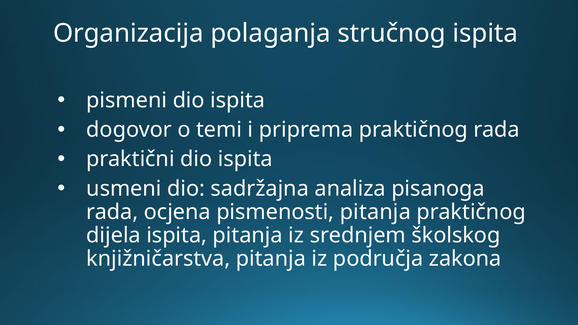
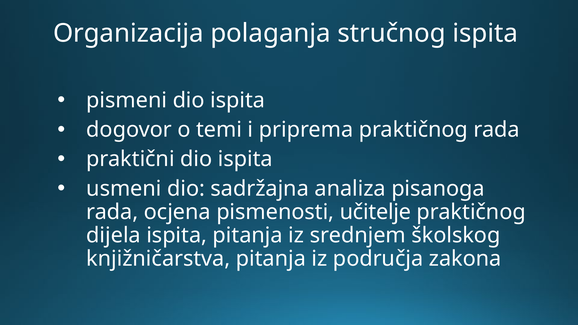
pismenosti pitanja: pitanja -> učitelje (376, 212)
